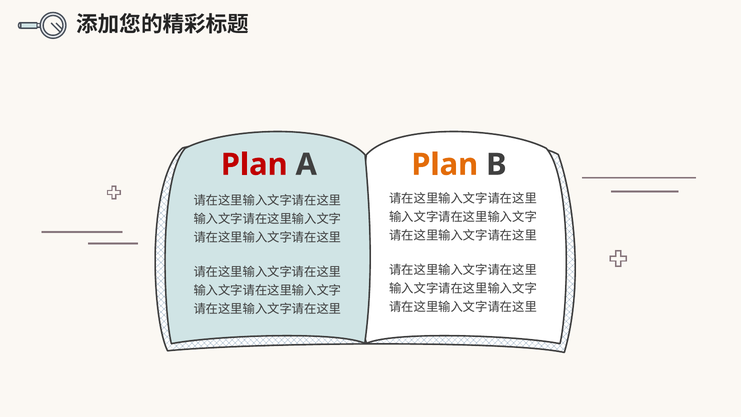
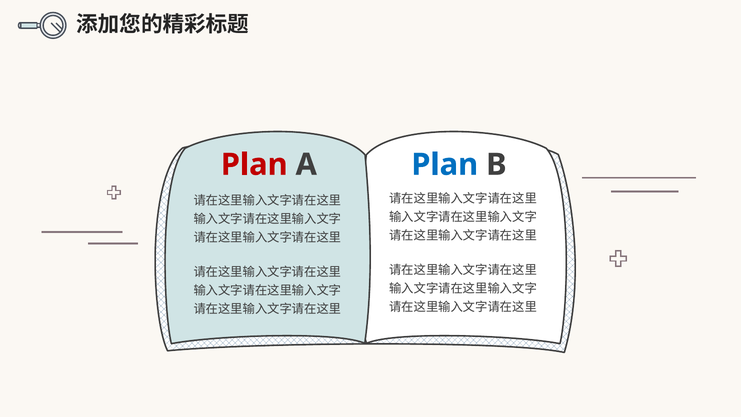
Plan colour: orange -> blue (445, 165)
